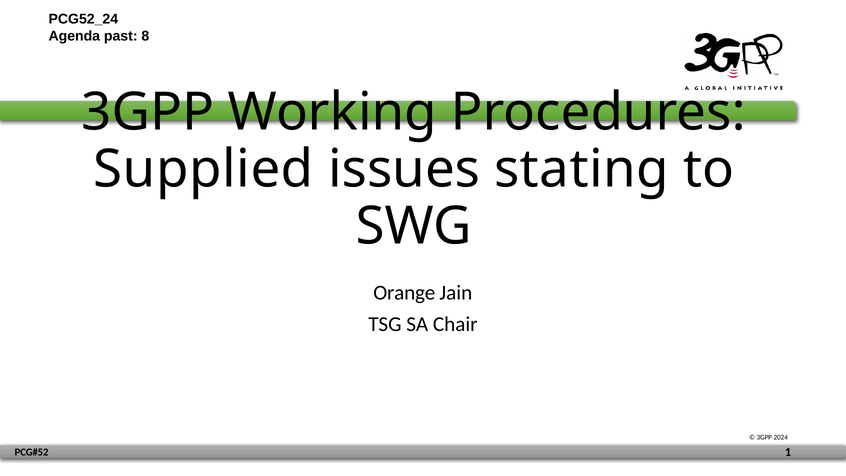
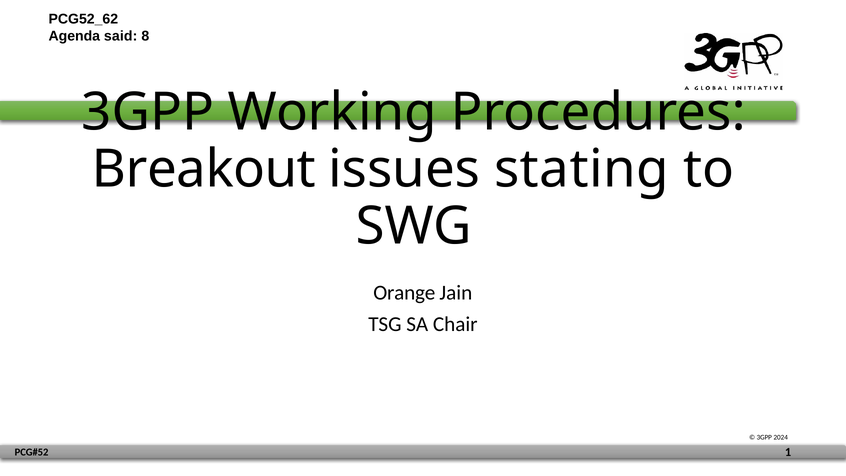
PCG52_24: PCG52_24 -> PCG52_62 (83, 19)
past: past -> said (121, 36)
Supplied: Supplied -> Breakout (204, 169)
